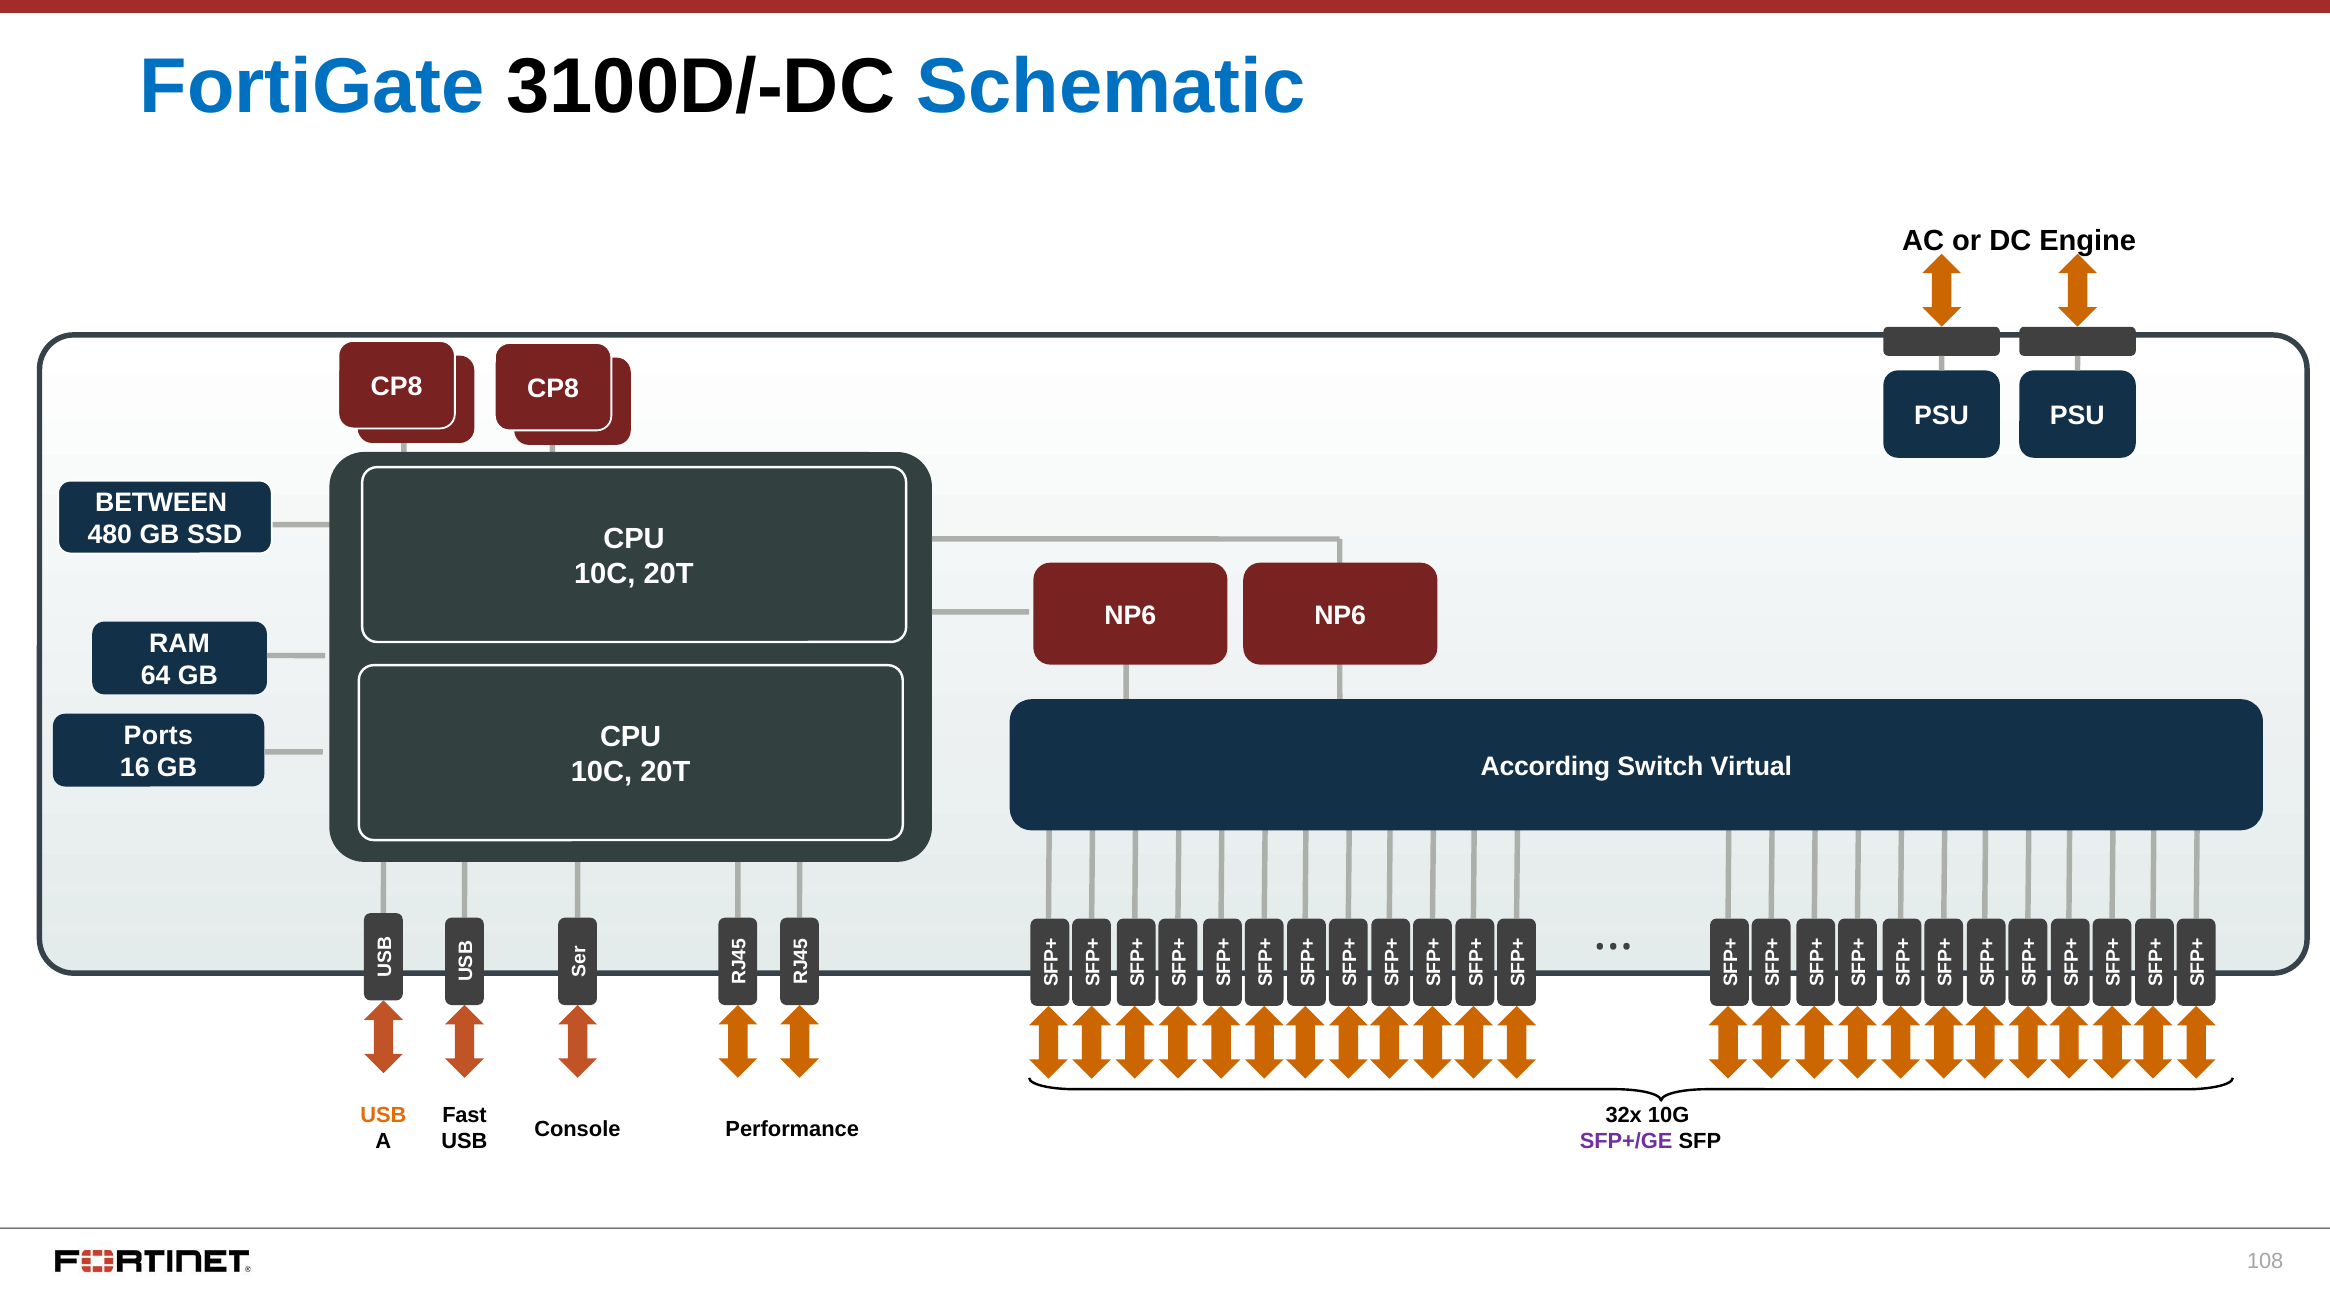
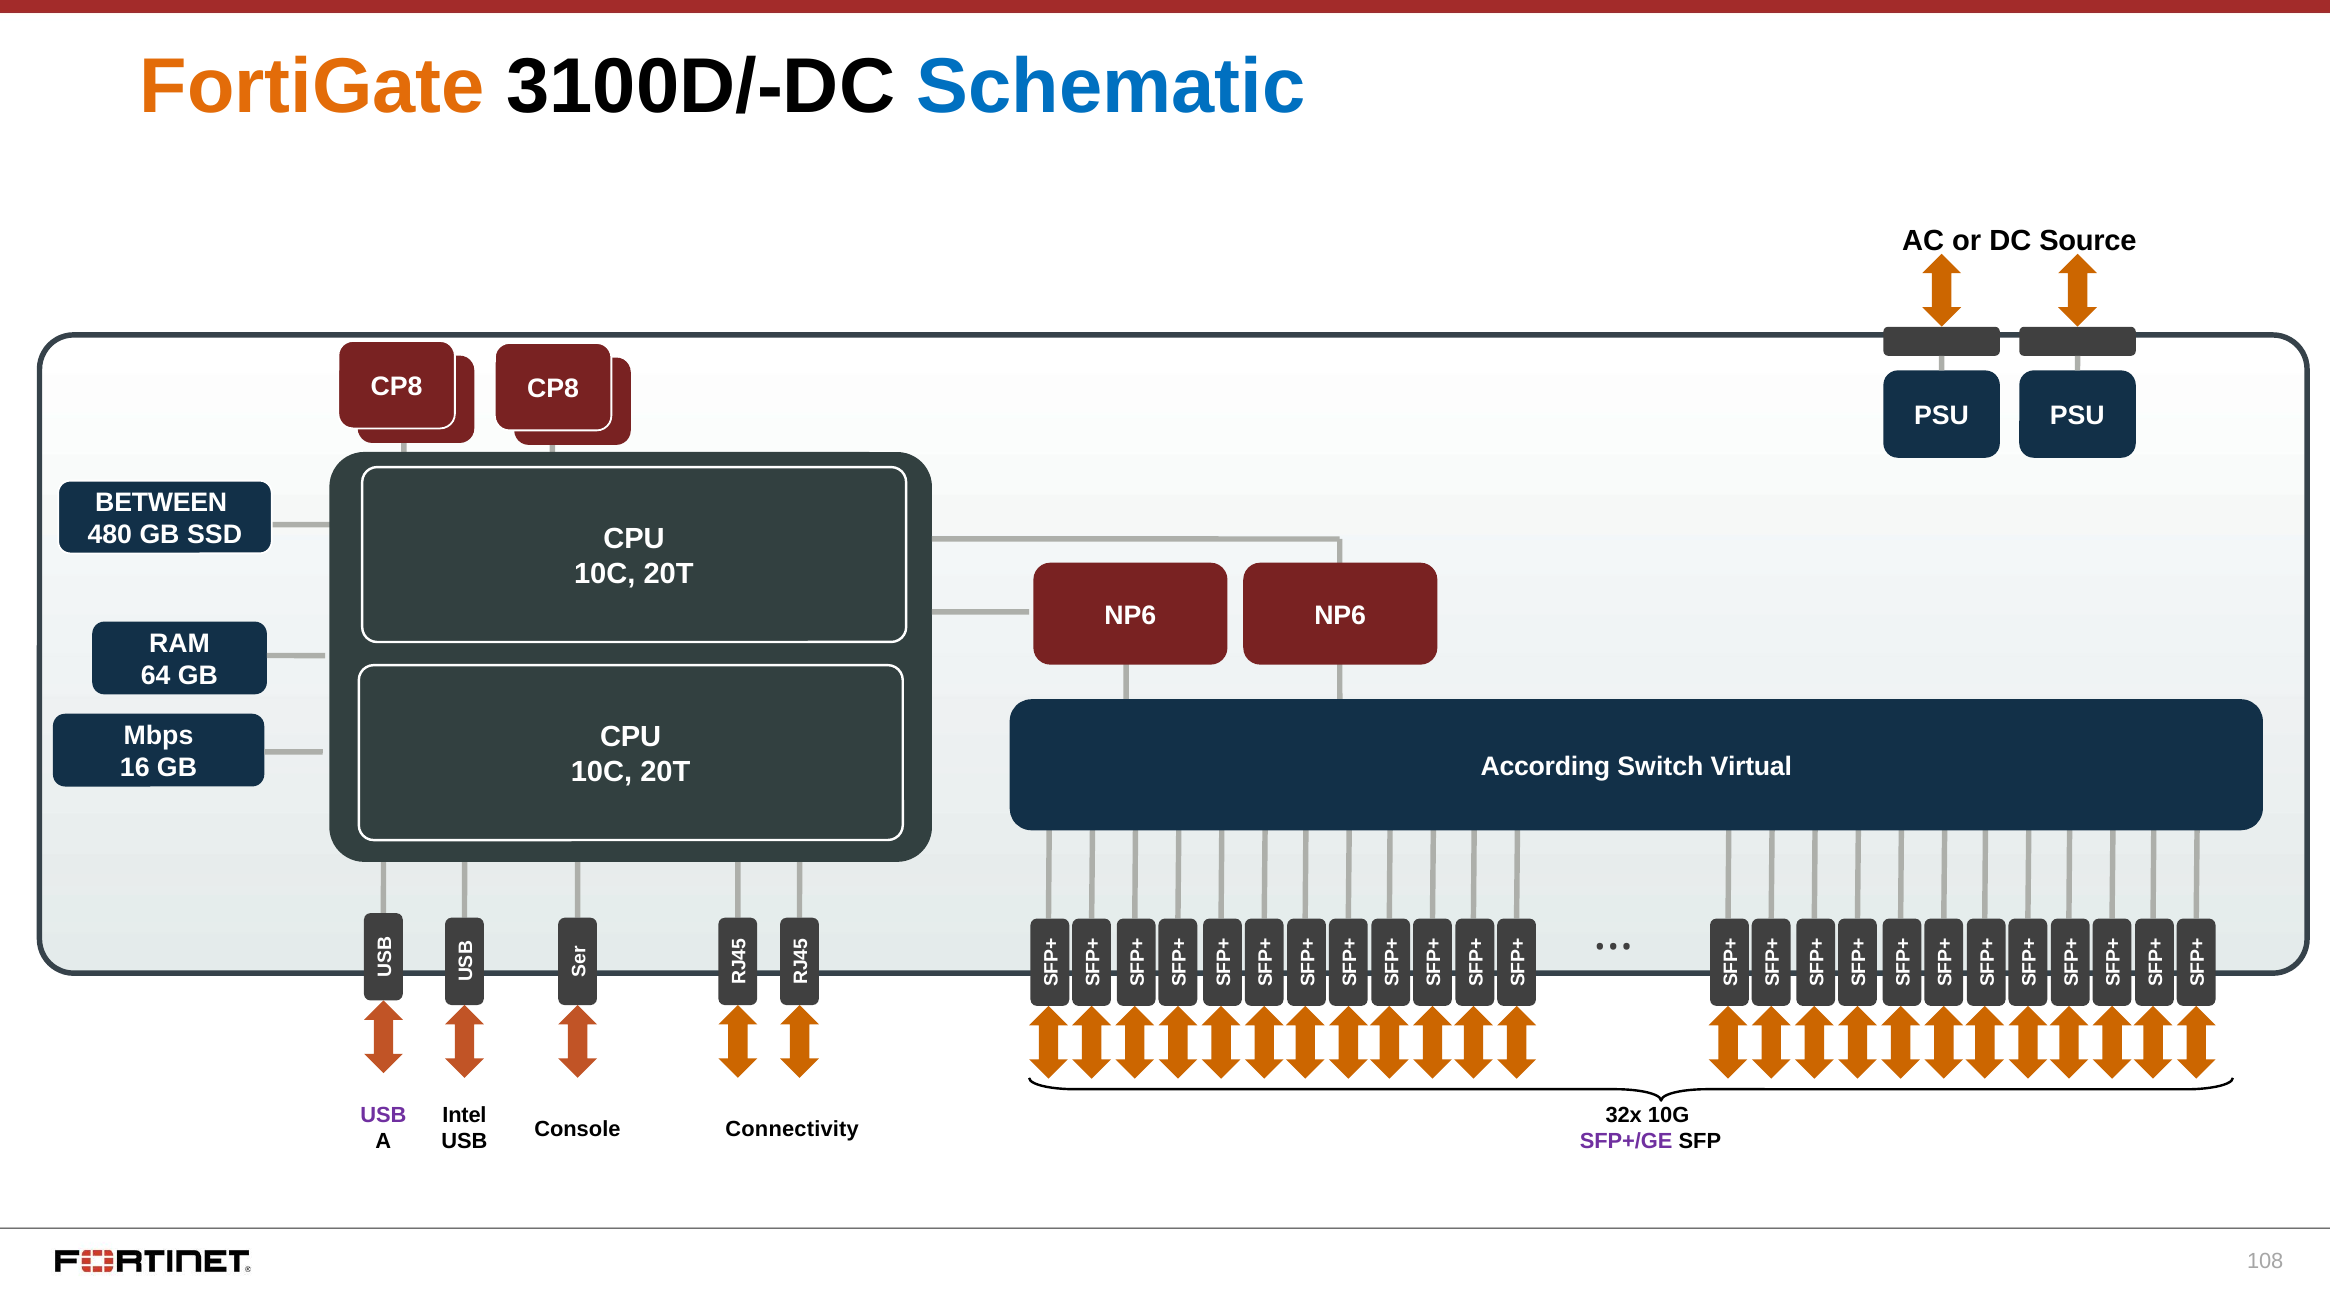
FortiGate colour: blue -> orange (312, 87)
Engine: Engine -> Source (2088, 241)
Ports: Ports -> Mbps (158, 736)
USB colour: orange -> purple (383, 1115)
Fast: Fast -> Intel (464, 1115)
Performance: Performance -> Connectivity (792, 1129)
